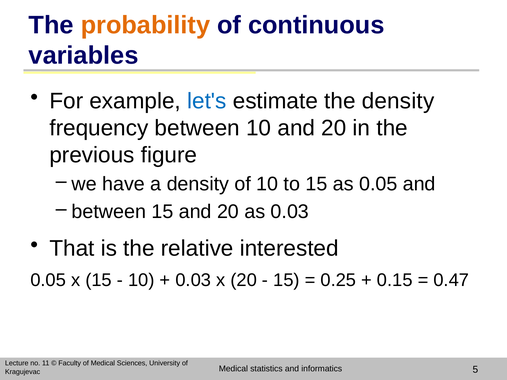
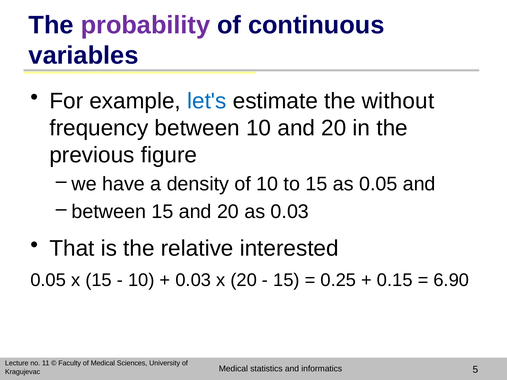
probability colour: orange -> purple (145, 25)
the density: density -> without (398, 101)
0.47: 0.47 -> 6.90 (451, 280)
